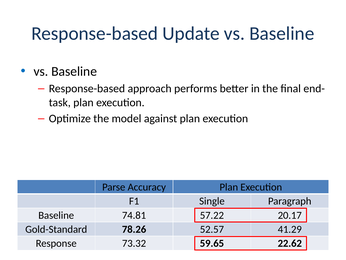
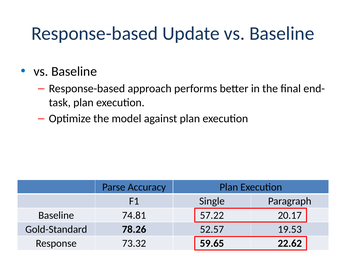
41.29: 41.29 -> 19.53 (290, 229)
